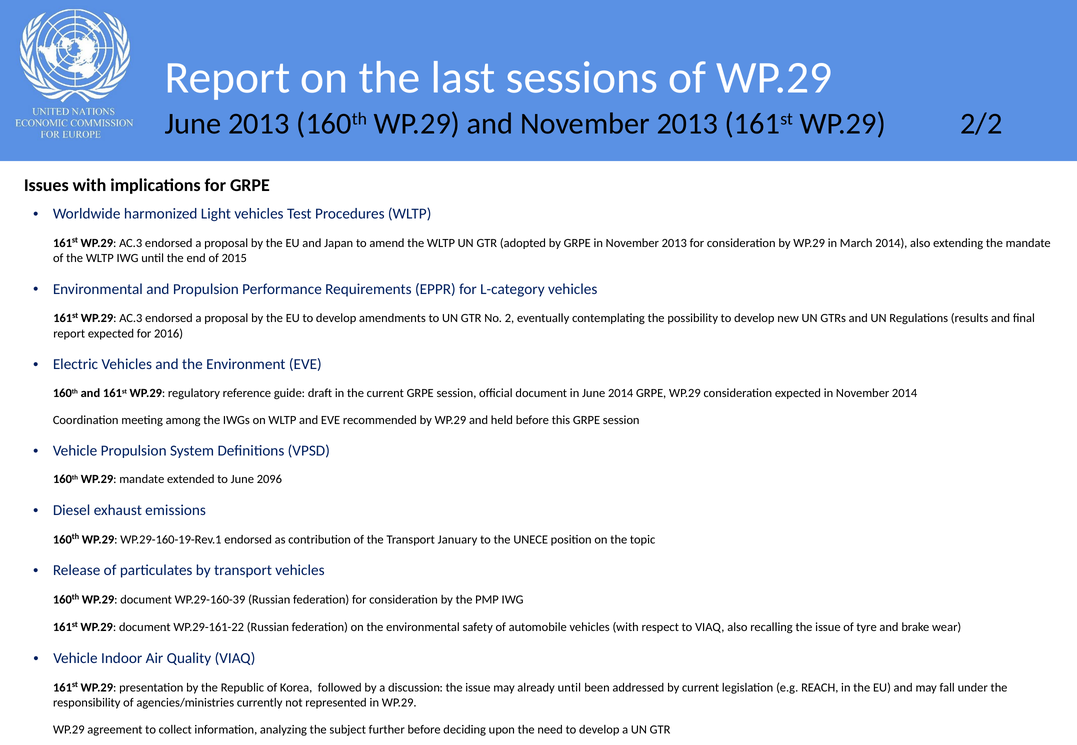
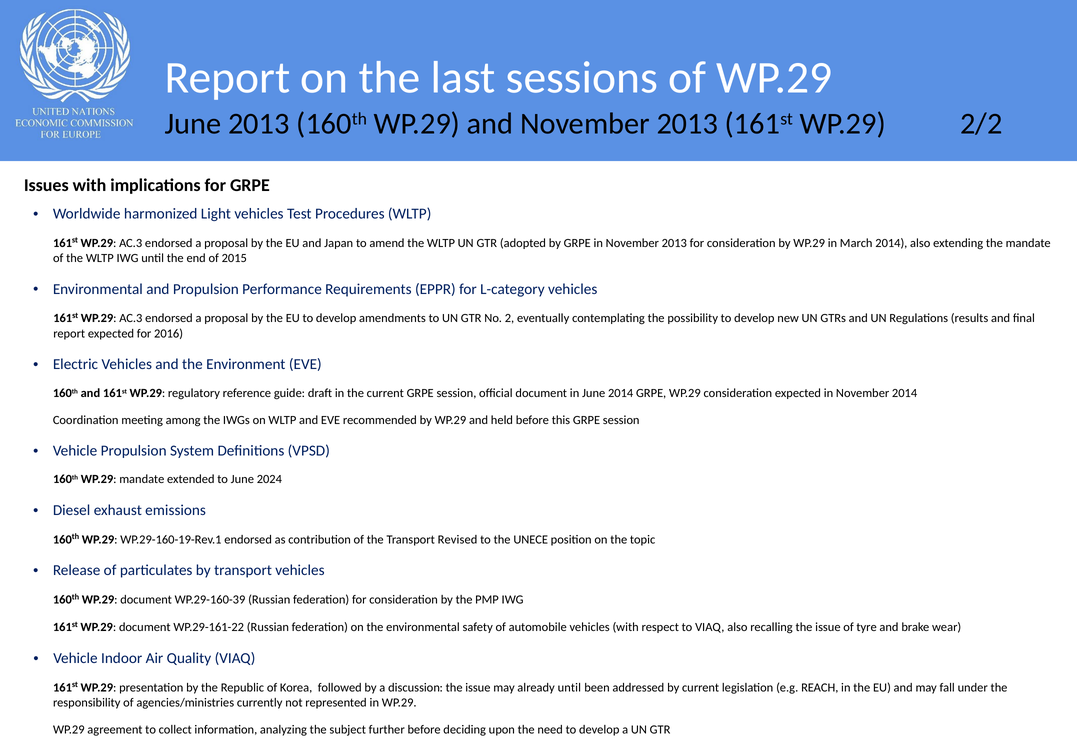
2096: 2096 -> 2024 (269, 480)
January: January -> Revised (458, 540)
